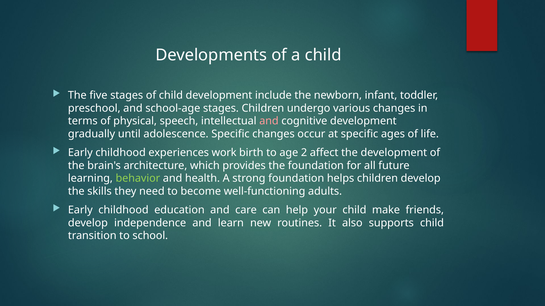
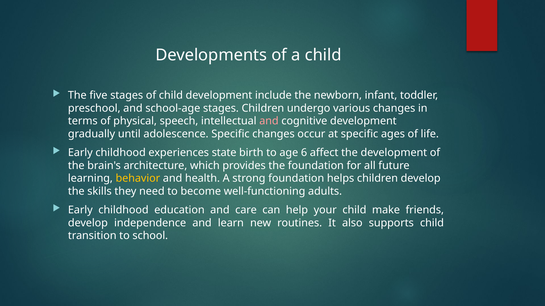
work: work -> state (224, 153)
2: 2 -> 6 (304, 153)
behavior colour: light green -> yellow (138, 179)
